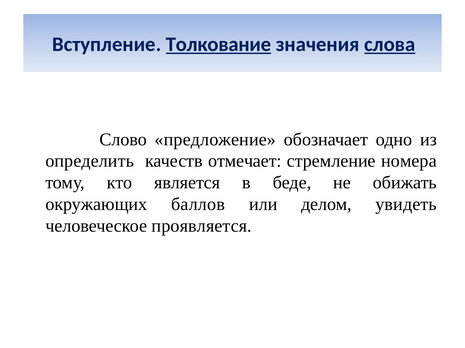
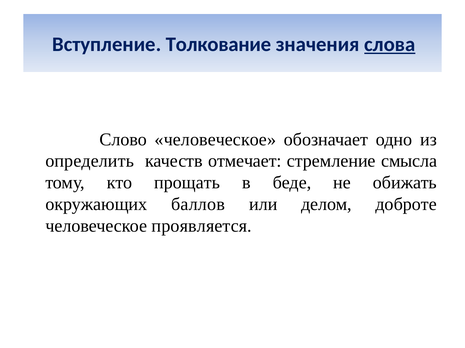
Толкование underline: present -> none (219, 44)
Слово предложение: предложение -> человеческое (215, 140)
номера: номера -> смысла (409, 161)
является: является -> прощать (187, 183)
увидеть: увидеть -> доброте (406, 205)
